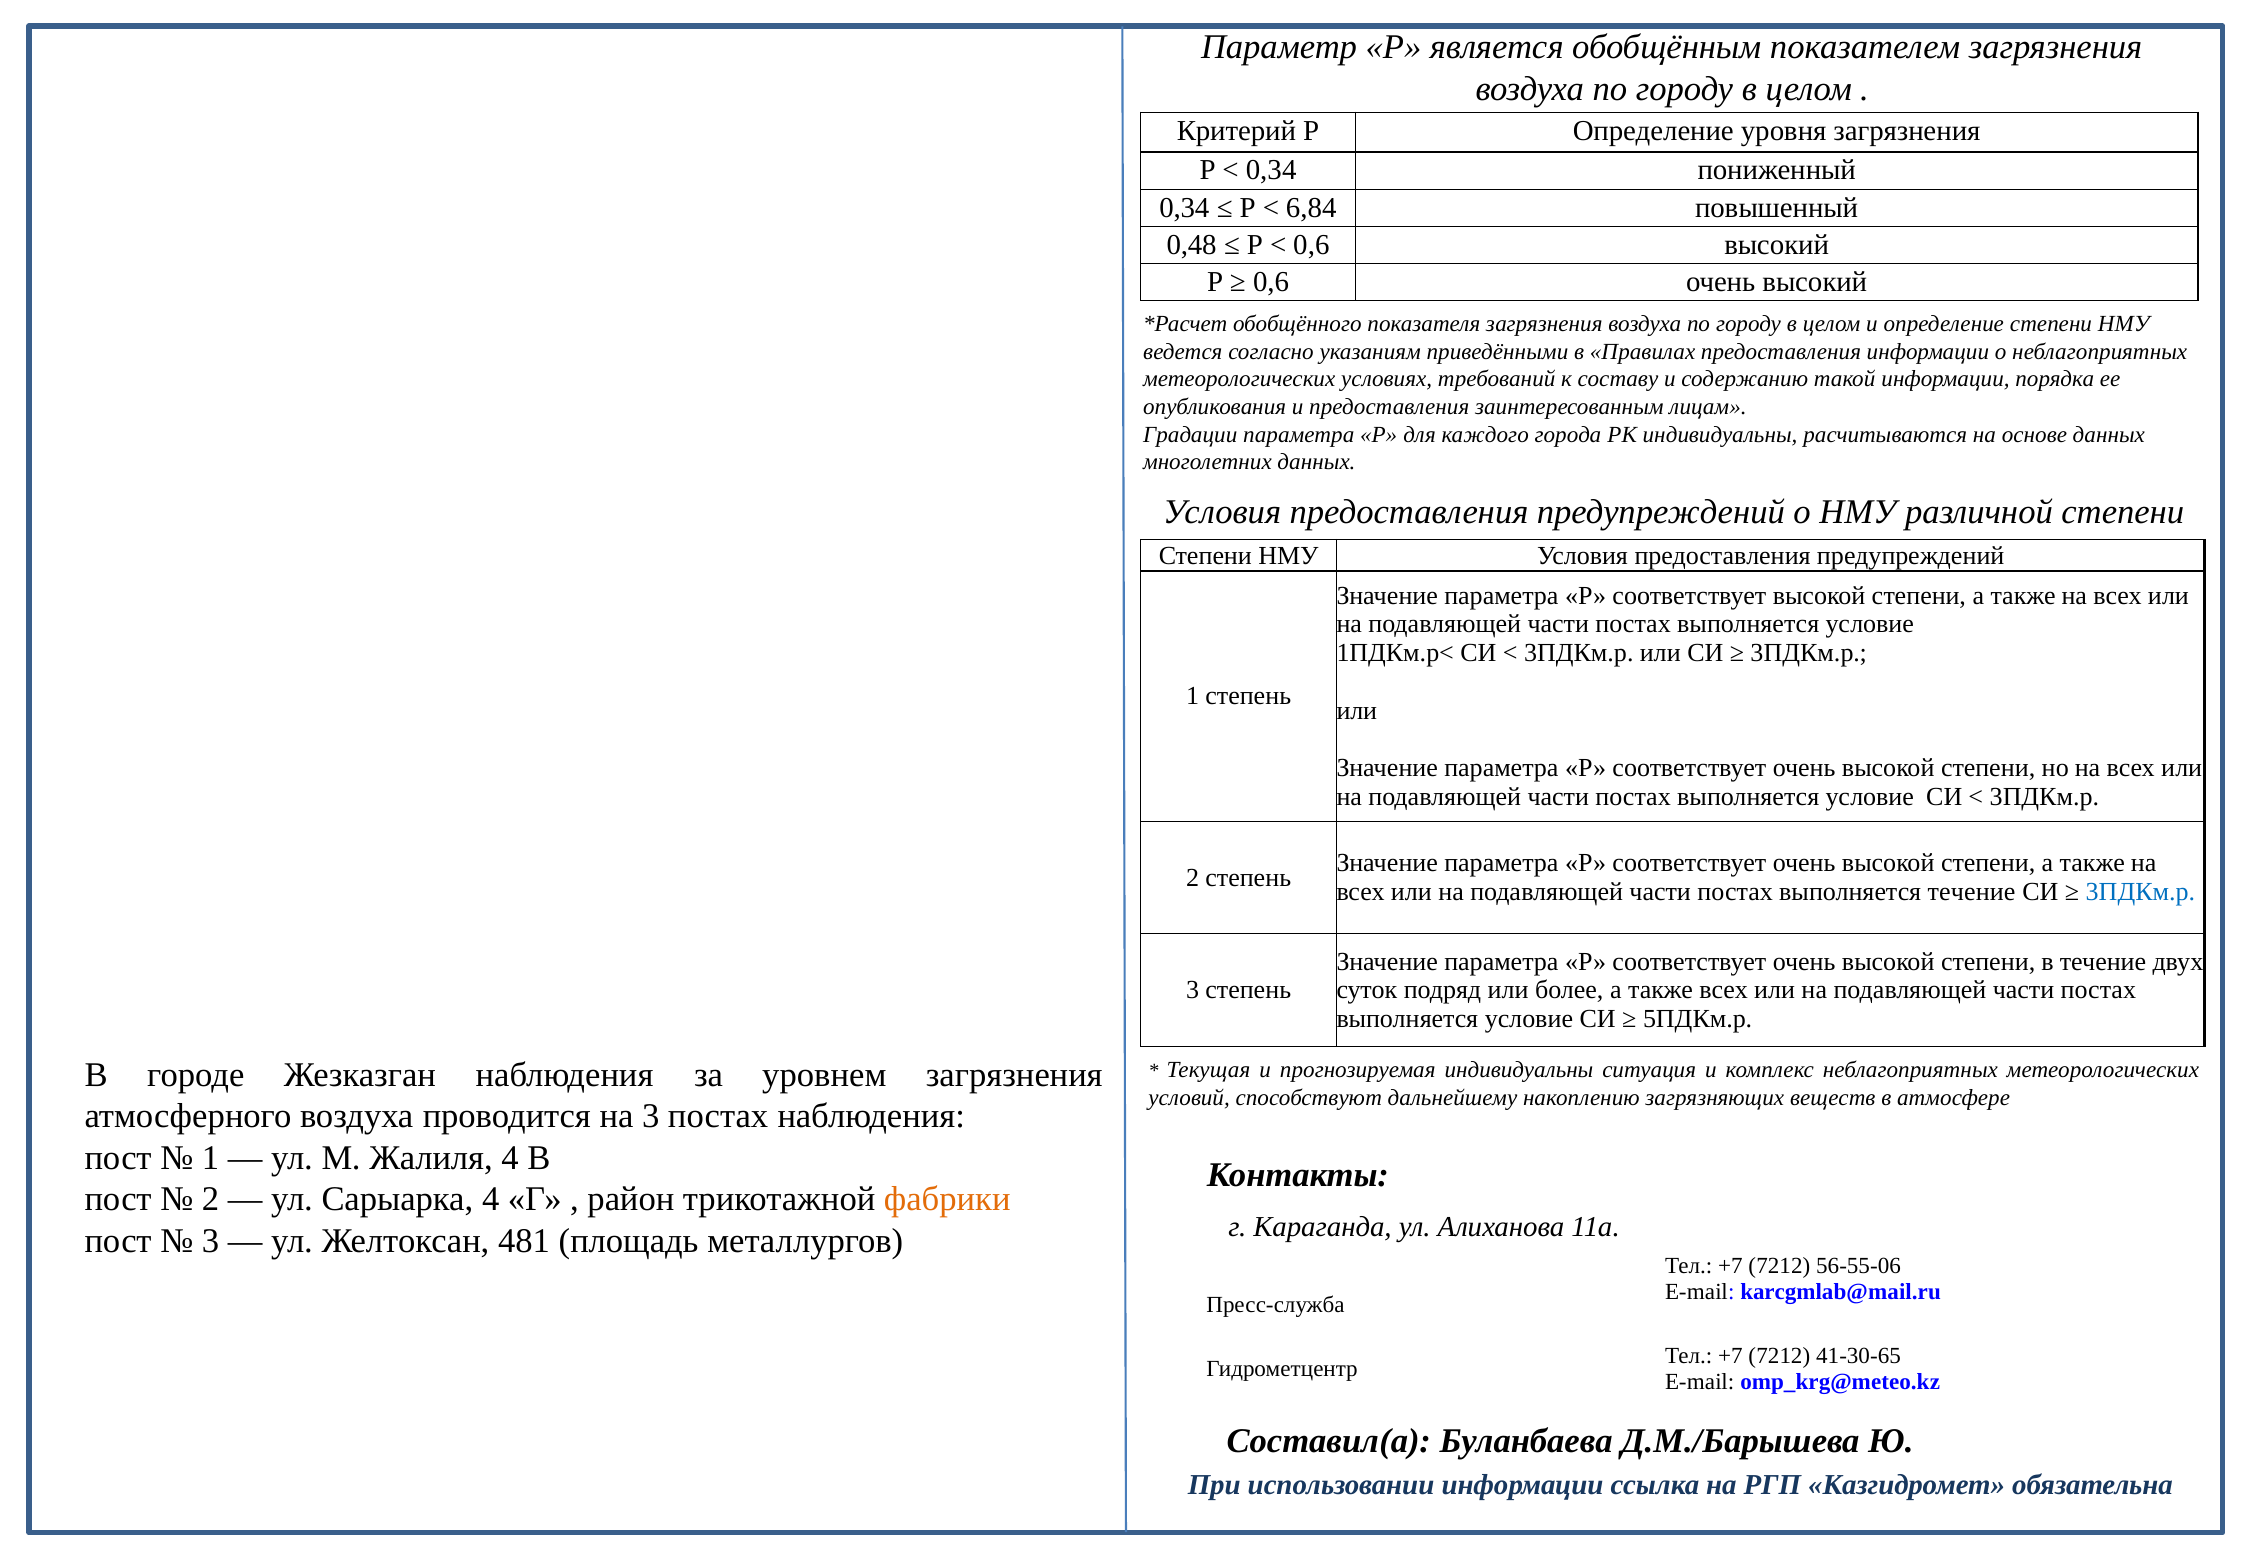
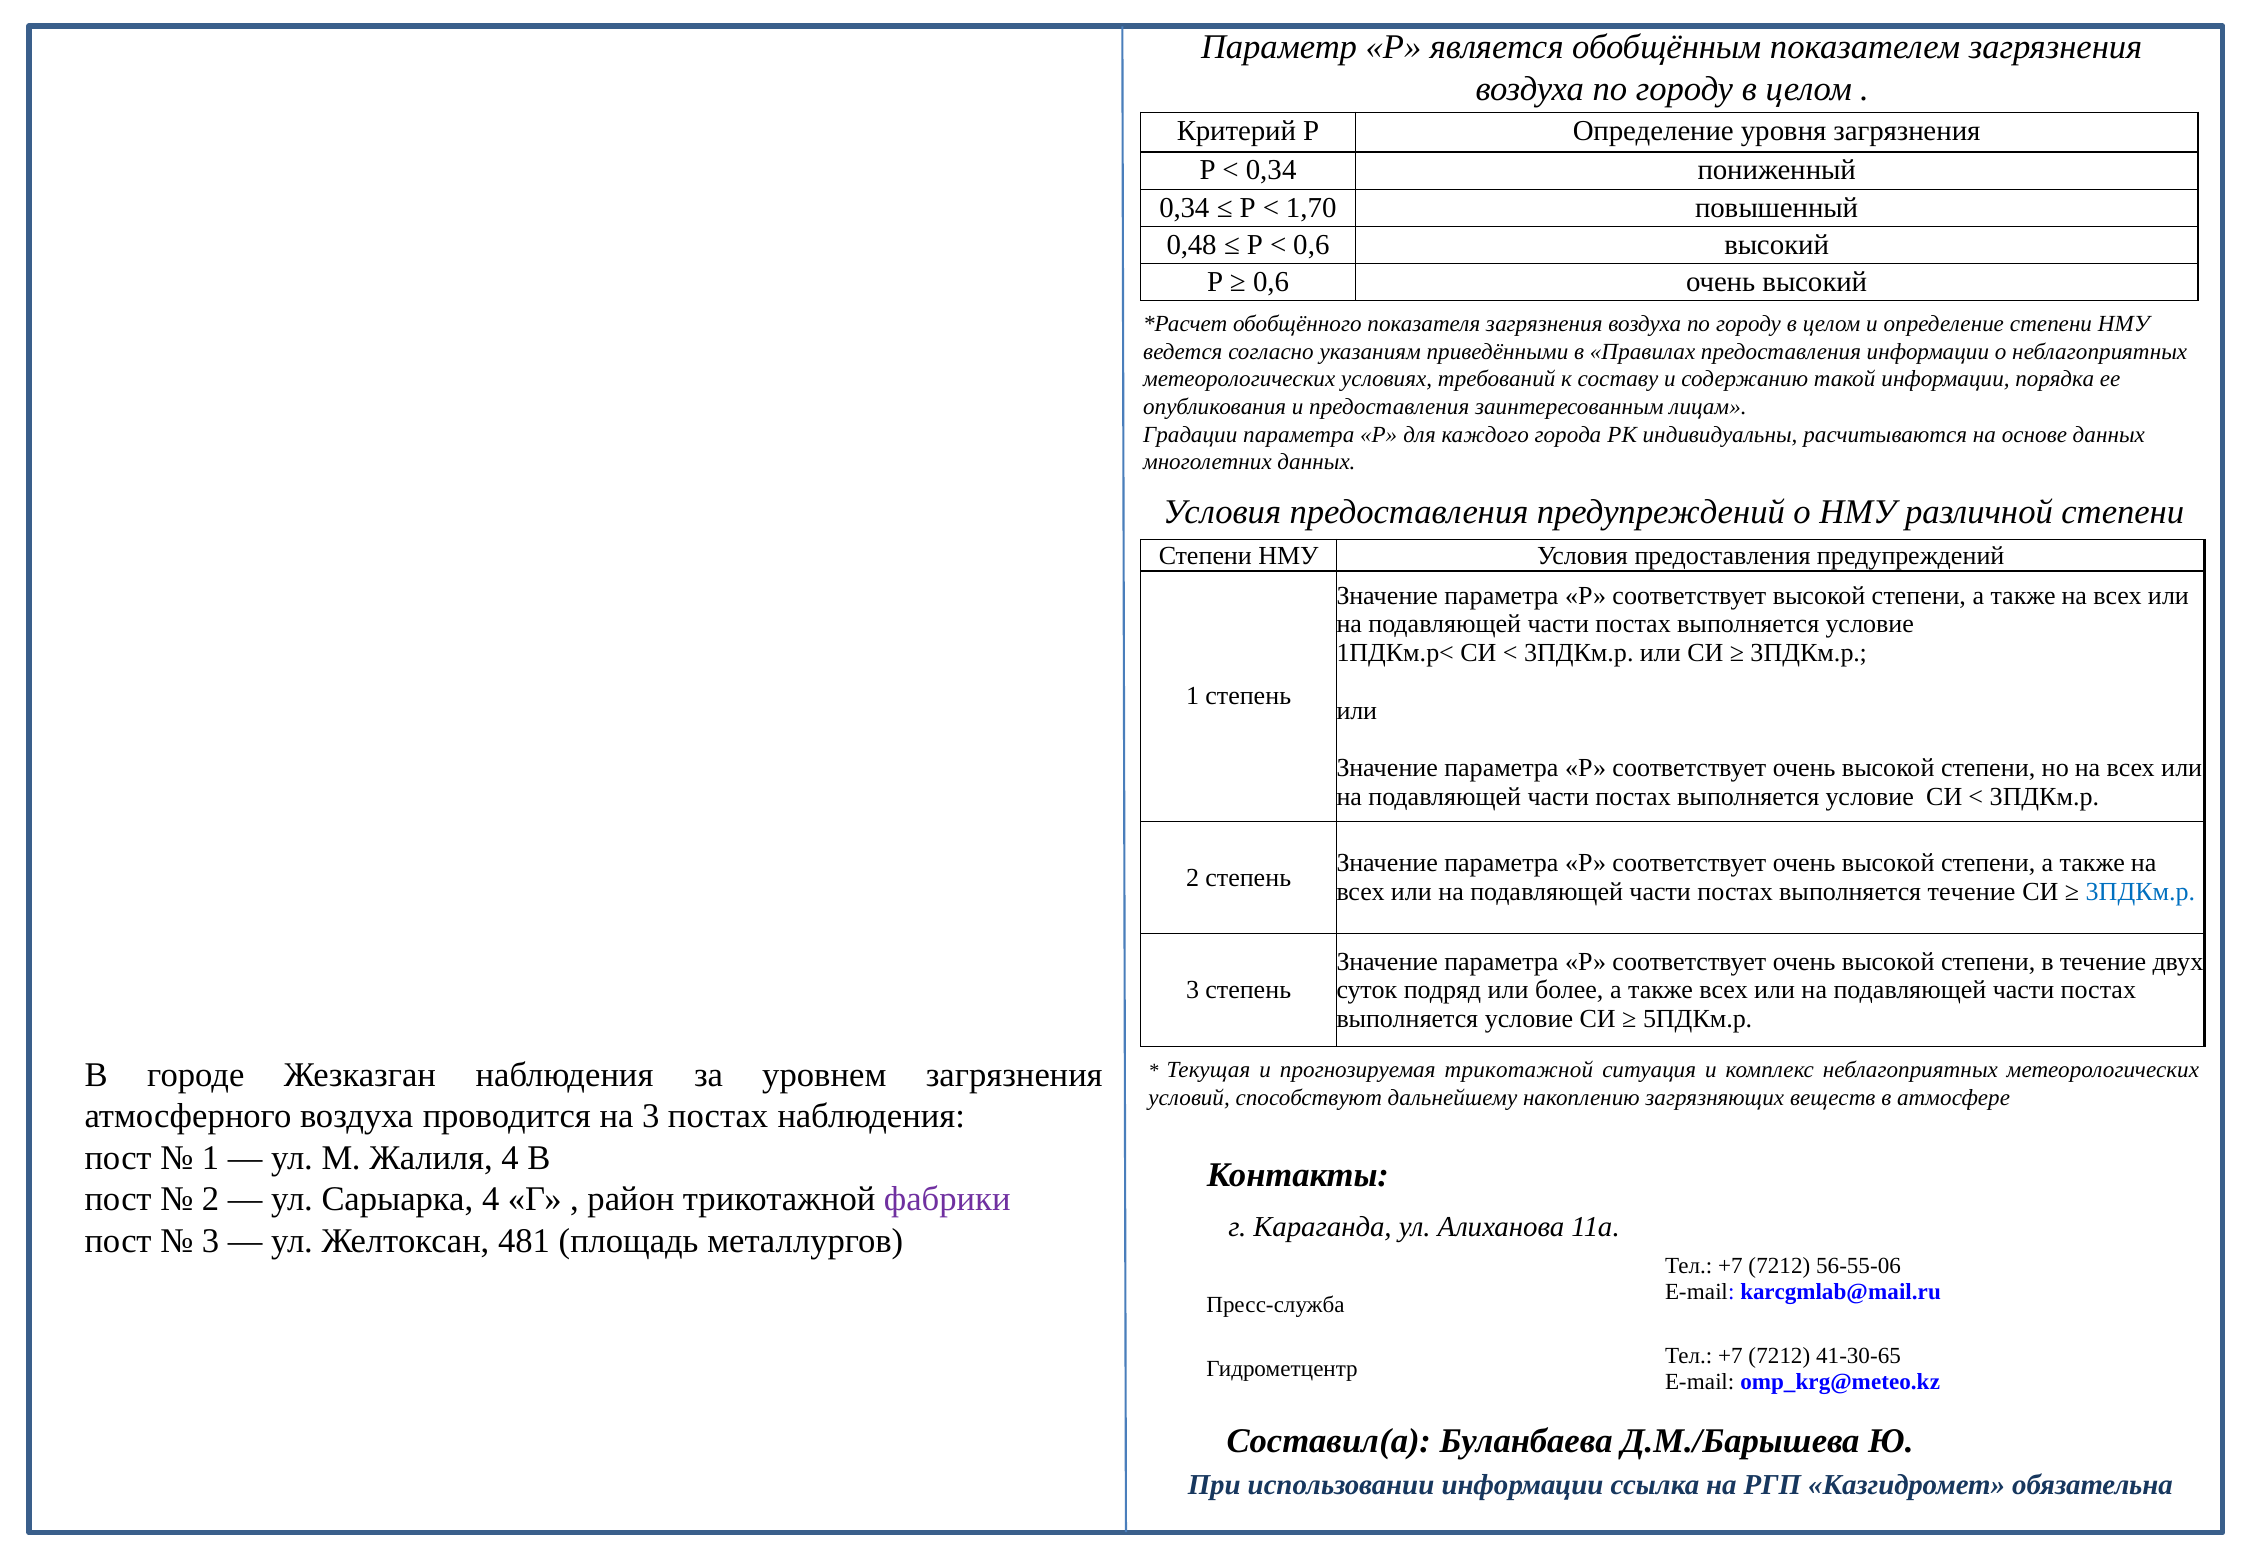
6,84: 6,84 -> 1,70 (1311, 208)
прогнозируемая индивидуальны: индивидуальны -> трикотажной (1519, 1070)
фабрики colour: orange -> purple (947, 1199)
